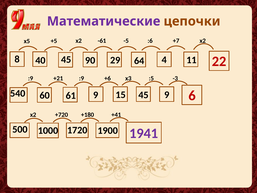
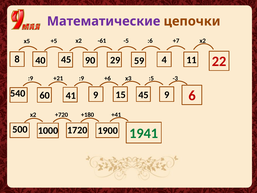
64: 64 -> 59 (139, 61)
61: 61 -> 41 (71, 95)
1941 colour: purple -> green (144, 133)
